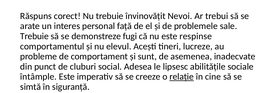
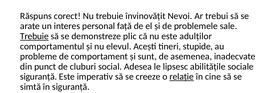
Trebuie underline: none -> present (34, 36)
fugi: fugi -> plic (130, 36)
respinse: respinse -> adulților (196, 36)
lucreze: lucreze -> stupide (198, 46)
întâmple: întâmple -> siguranță (39, 77)
